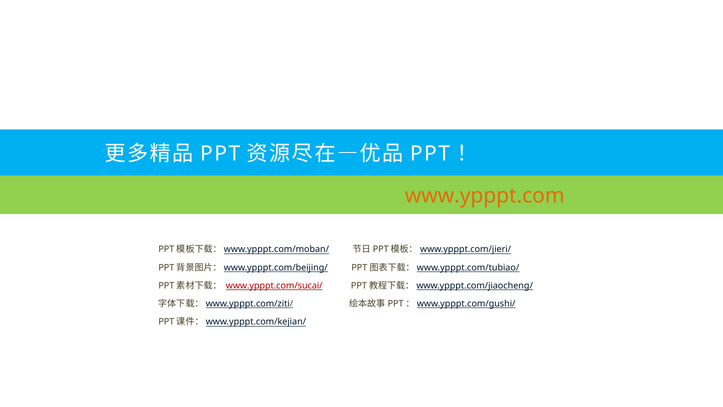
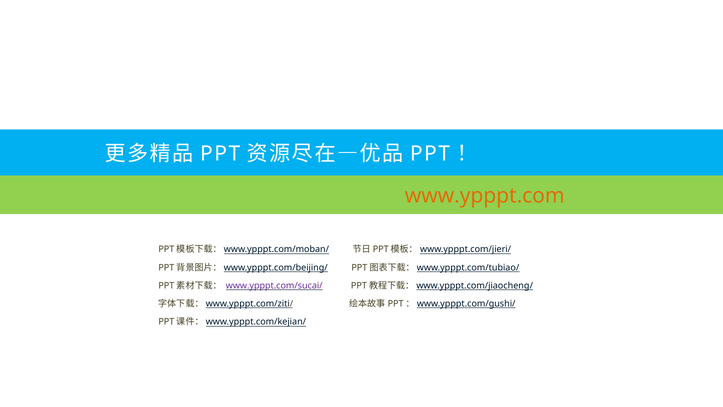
www.ypppt.com/sucai/ colour: red -> purple (274, 285)
